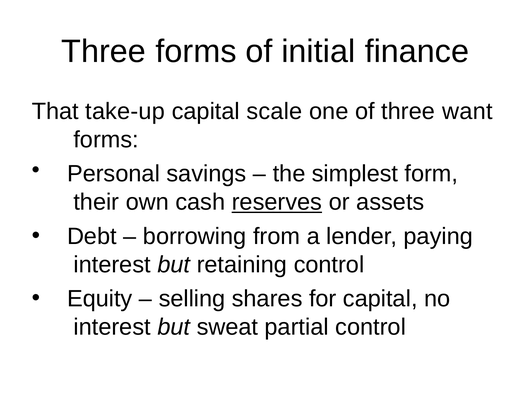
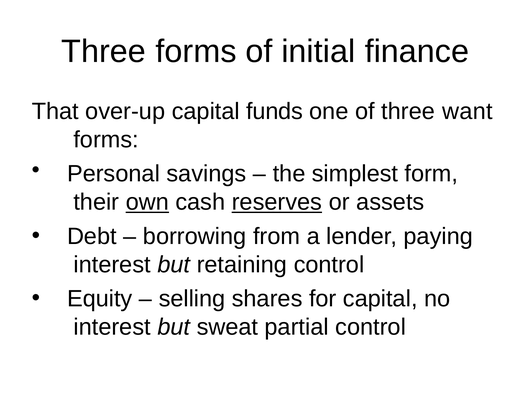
take-up: take-up -> over-up (125, 111)
scale: scale -> funds (275, 111)
own underline: none -> present (147, 202)
